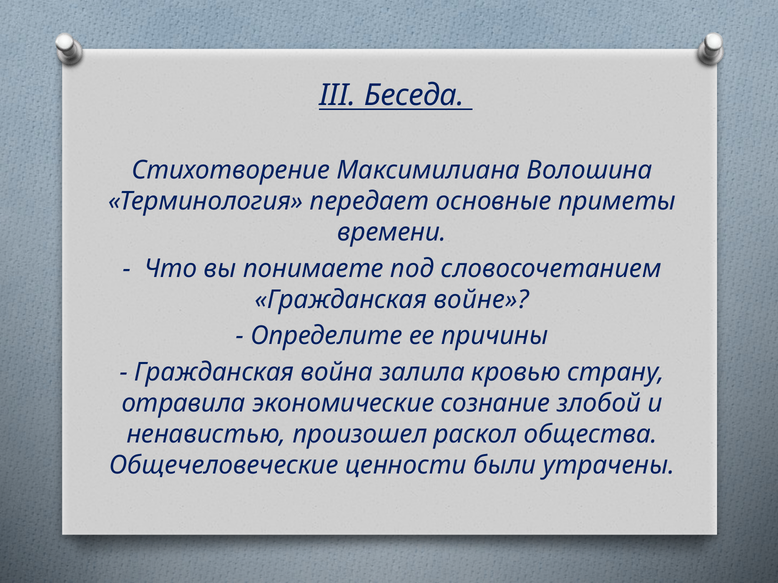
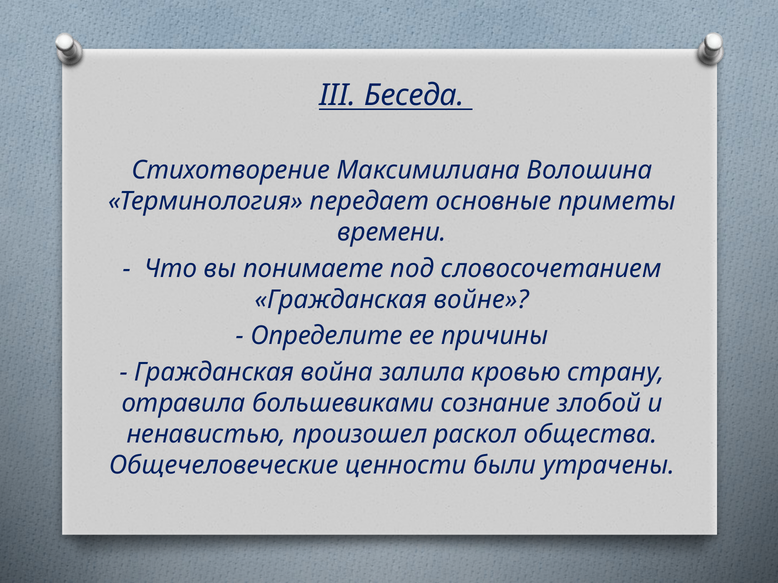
экономические: экономические -> большевиками (343, 404)
